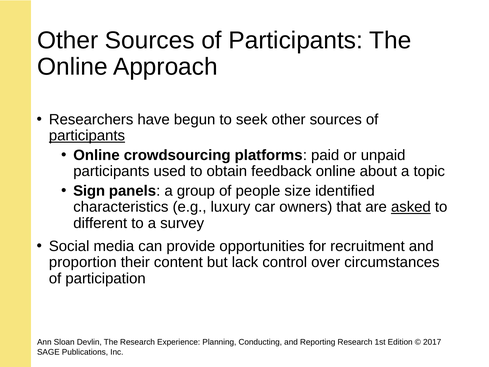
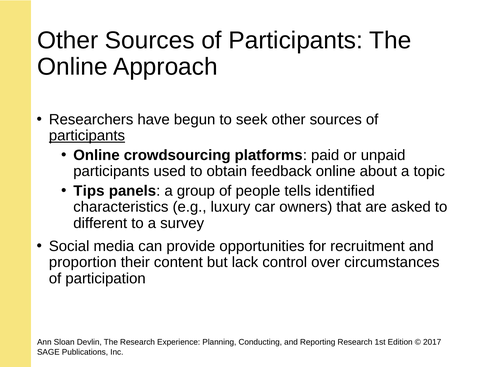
Sign: Sign -> Tips (89, 191)
size: size -> tells (298, 191)
asked underline: present -> none (411, 207)
